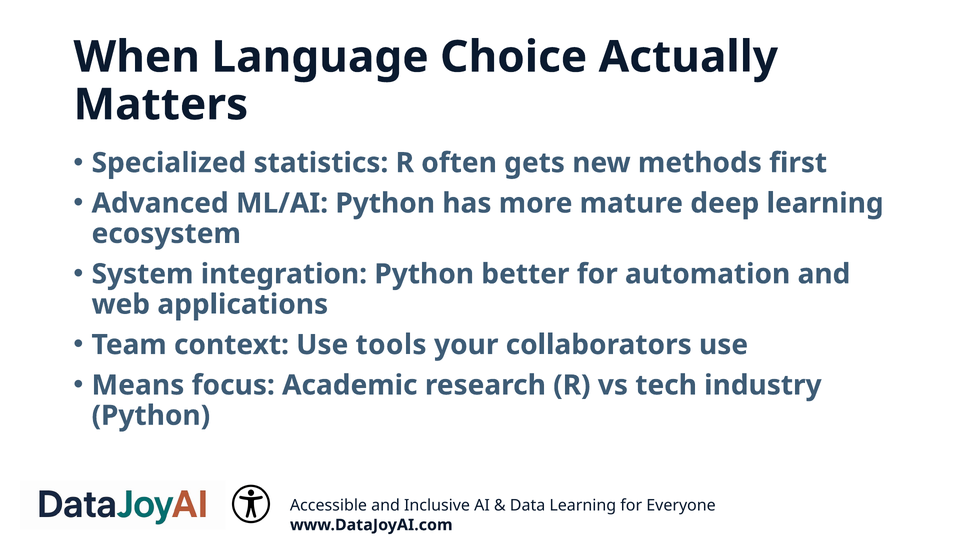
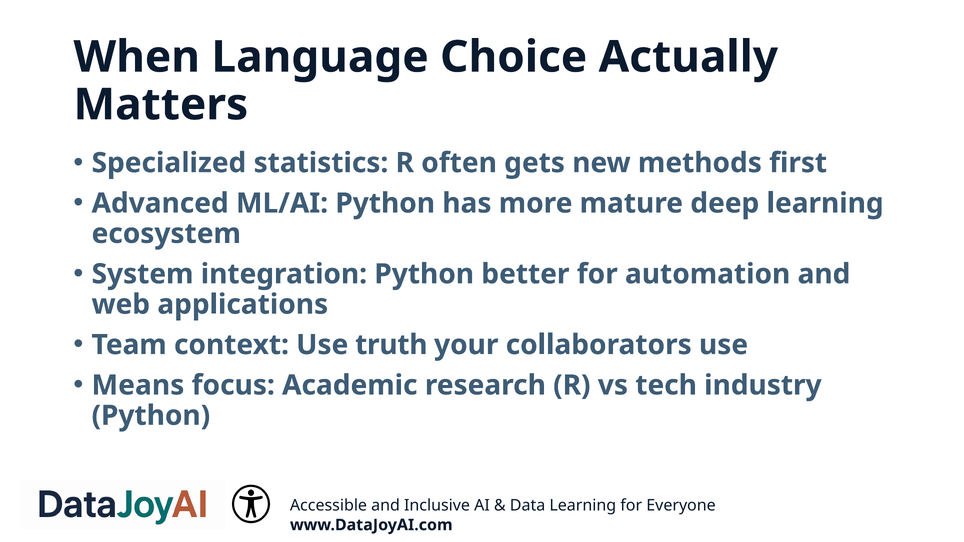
tools: tools -> truth (391, 345)
